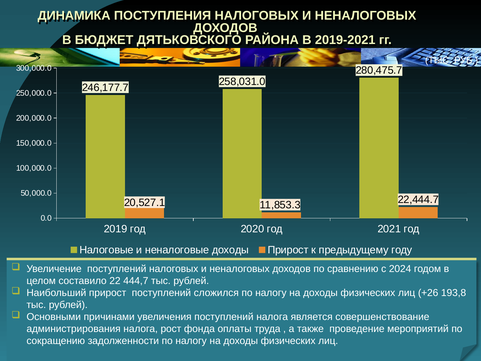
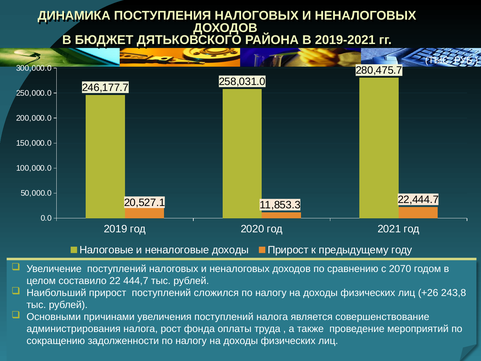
2024: 2024 -> 2070 (400, 269)
193,8: 193,8 -> 243,8 (454, 293)
